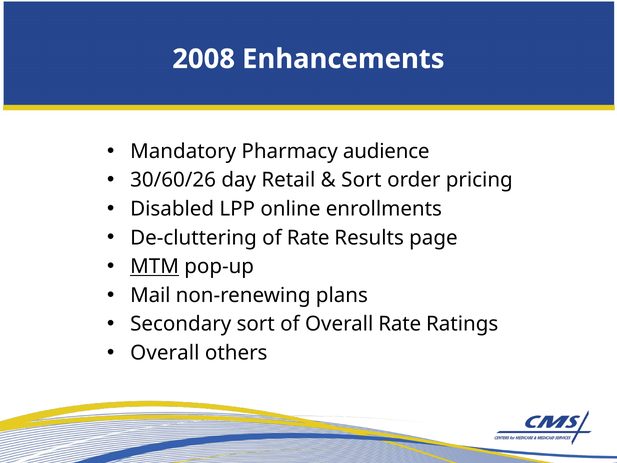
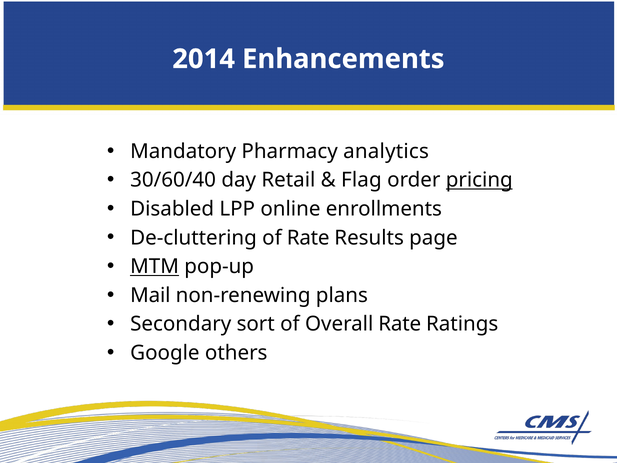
2008: 2008 -> 2014 (204, 59)
audience: audience -> analytics (386, 151)
30/60/26: 30/60/26 -> 30/60/40 (173, 180)
Sort: Sort -> Flag (361, 180)
pricing underline: none -> present (479, 180)
Overall: Overall -> Google (165, 353)
